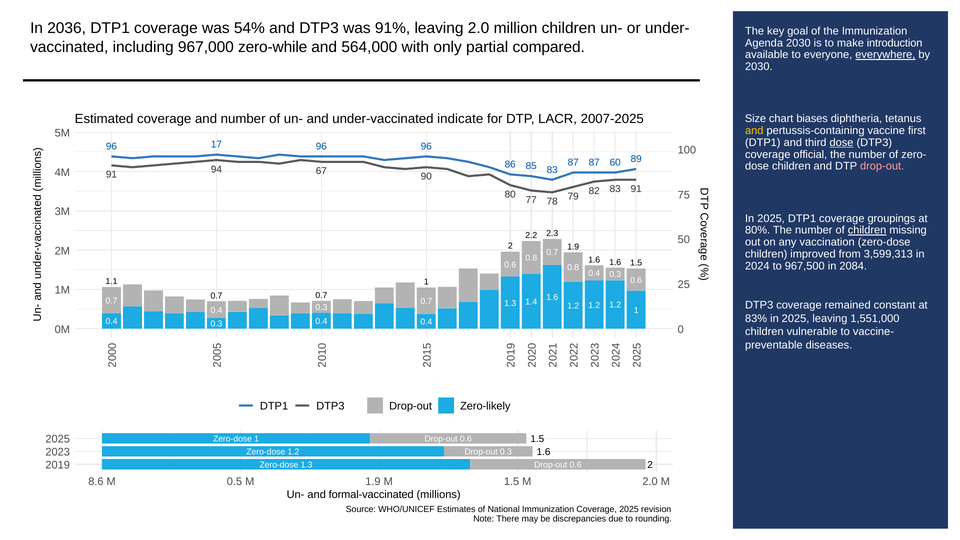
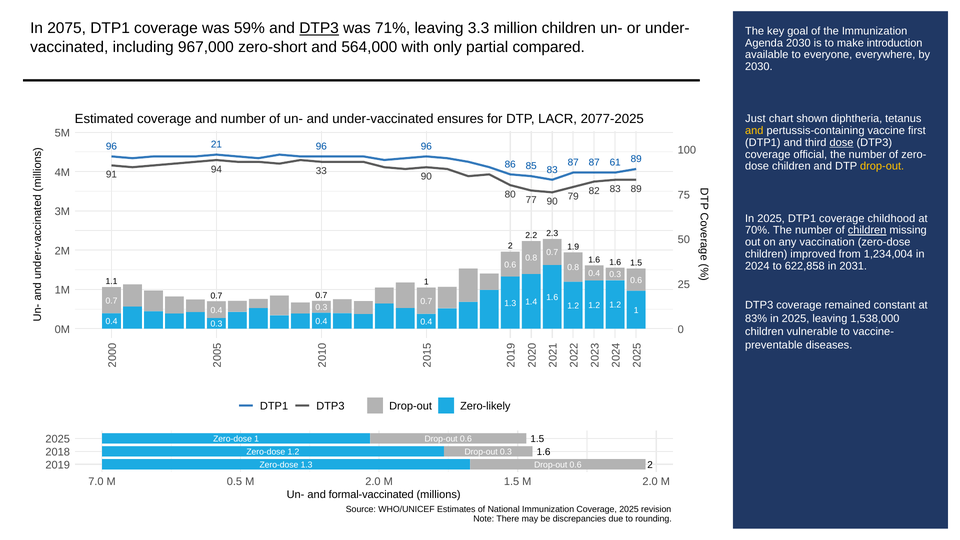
2036: 2036 -> 2075 (67, 28)
54%: 54% -> 59% (249, 28)
DTP3 underline: none -> present (319, 28)
91%: 91% -> 71% (393, 28)
leaving 2.0: 2.0 -> 3.3 (479, 28)
zero-while: zero-while -> zero-short (273, 47)
everywhere underline: present -> none (885, 55)
indicate: indicate -> ensures (460, 119)
2007-2025: 2007-2025 -> 2077-2025 (612, 119)
Size: Size -> Just (755, 119)
biases: biases -> shown (812, 119)
17: 17 -> 21 (216, 145)
60: 60 -> 61 (615, 163)
drop-out colour: pink -> yellow (882, 166)
67: 67 -> 33 (321, 171)
83 91: 91 -> 89 (636, 189)
77 78: 78 -> 90 (552, 202)
groupings: groupings -> childhood (891, 218)
80%: 80% -> 70% (758, 230)
3,599,313: 3,599,313 -> 1,234,004 (888, 254)
967,500: 967,500 -> 622,858 (805, 266)
2084: 2084 -> 2031 (853, 266)
1,551,000: 1,551,000 -> 1,538,000 (875, 318)
2023: 2023 -> 2018 (58, 452)
8.6: 8.6 -> 7.0 (96, 482)
0.5 M 1.9: 1.9 -> 2.0 (373, 482)
